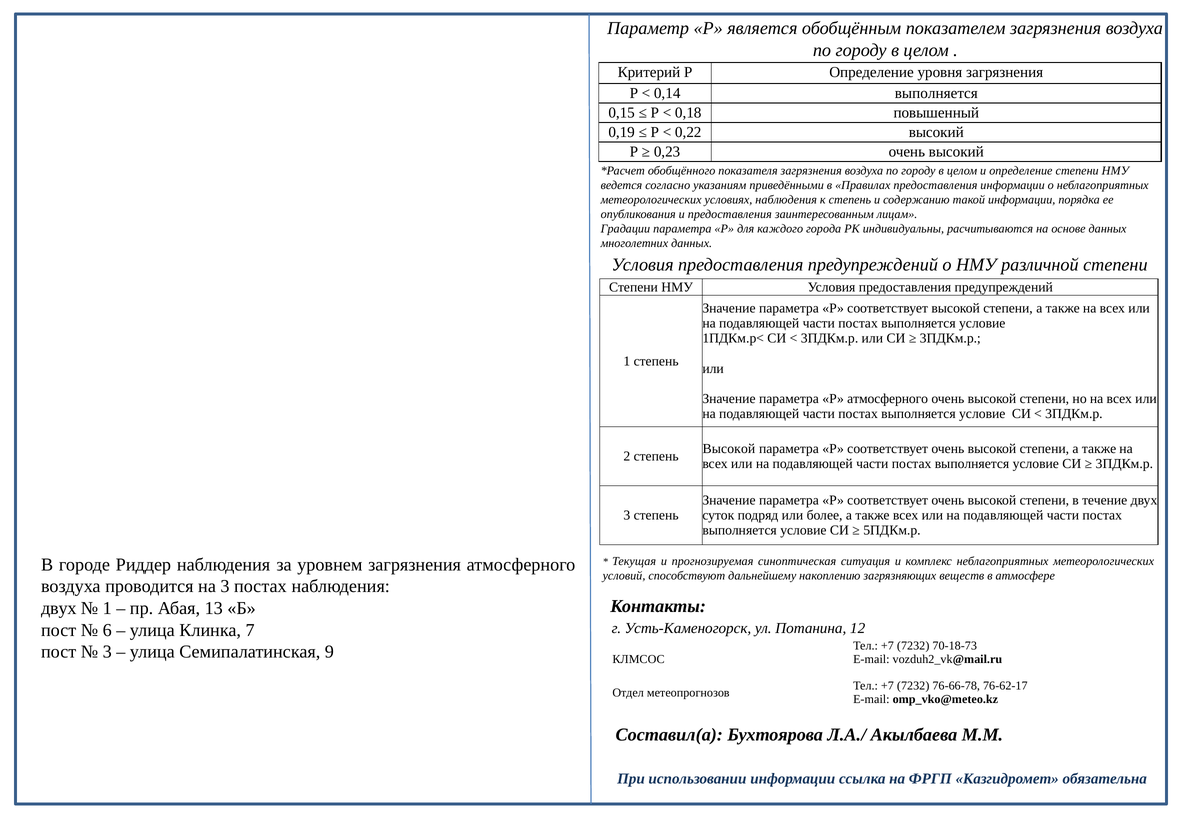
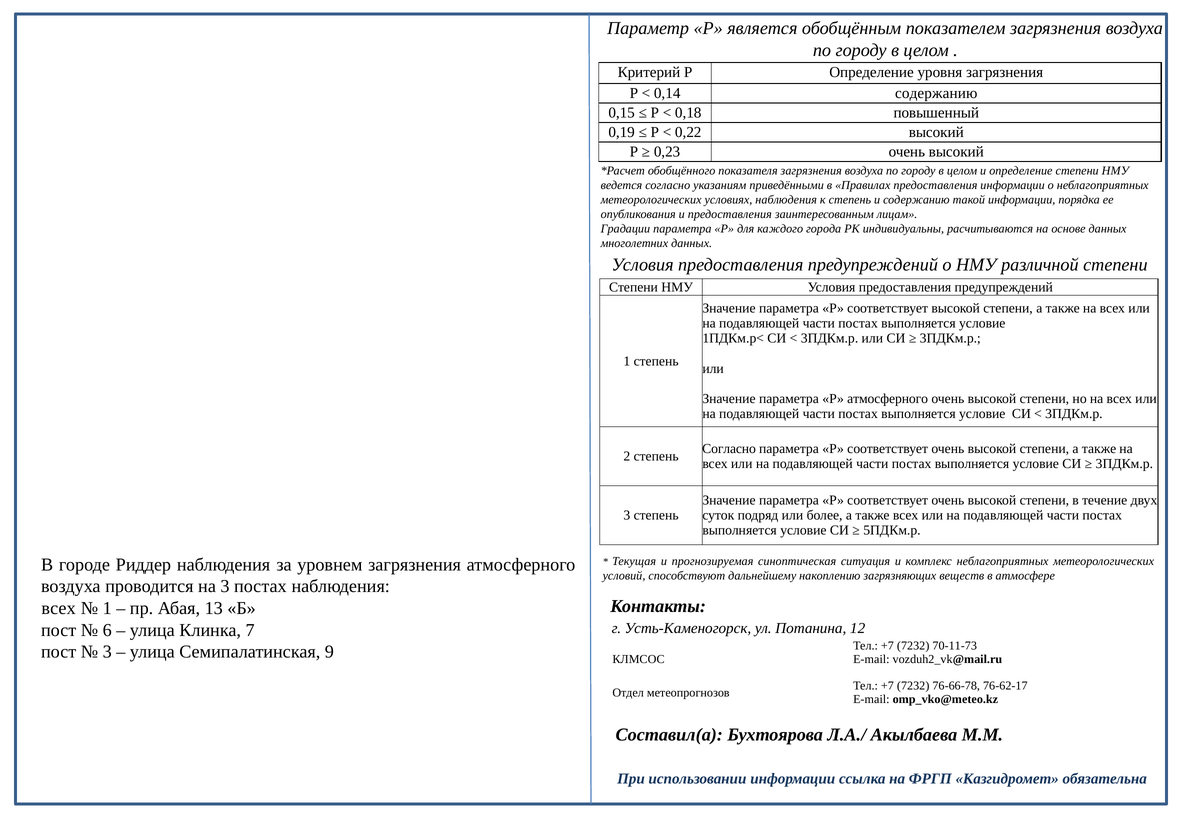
0,14 выполняется: выполняется -> содержанию (936, 93)
Высокой: Высокой -> Согласно (729, 449)
двух: двух -> всех (59, 609)
70-18-73: 70-18-73 -> 70-11-73 (955, 646)
